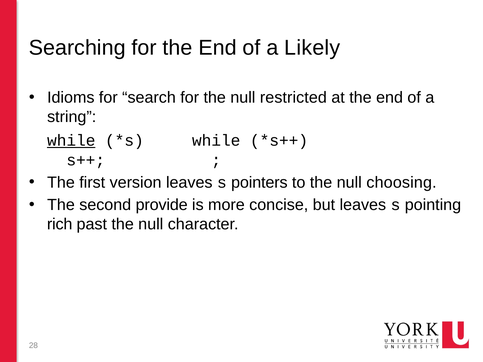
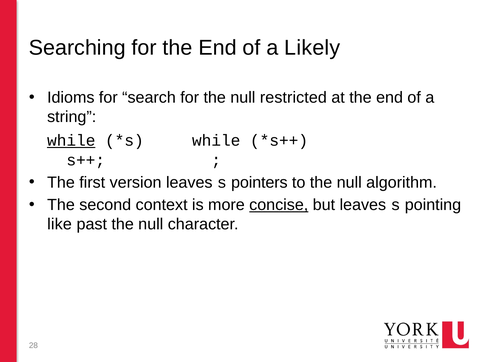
choosing: choosing -> algorithm (402, 183)
provide: provide -> context (162, 205)
concise underline: none -> present (279, 205)
rich: rich -> like (60, 224)
